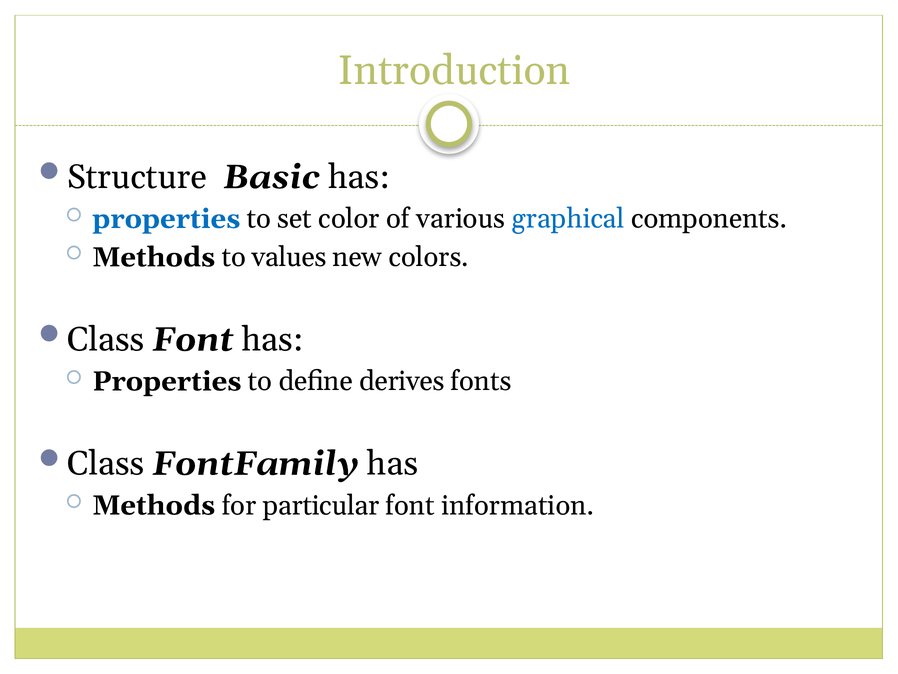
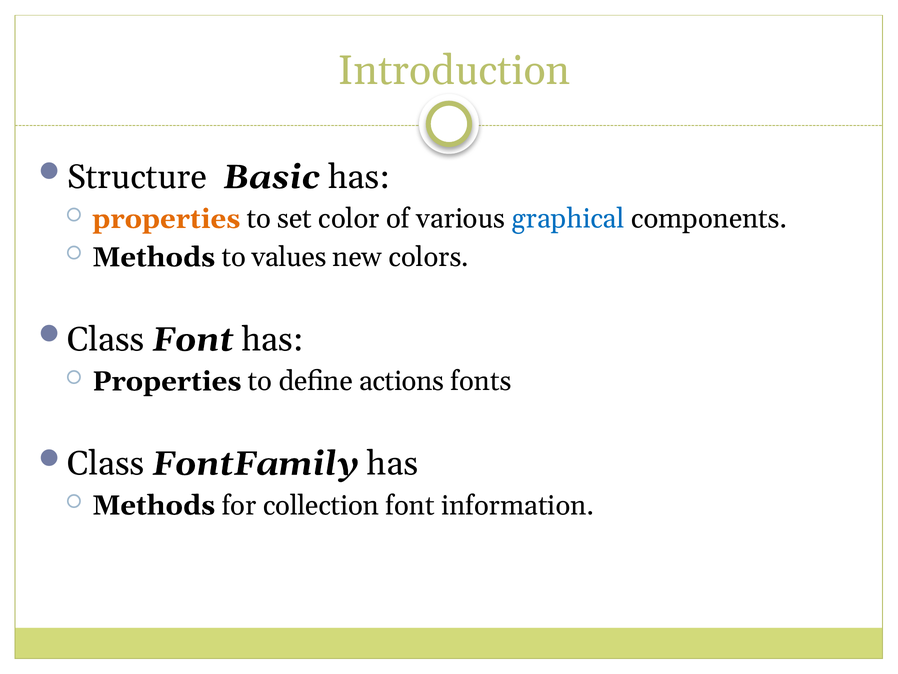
properties colour: blue -> orange (166, 219)
derives: derives -> actions (402, 381)
particular: particular -> collection (321, 505)
